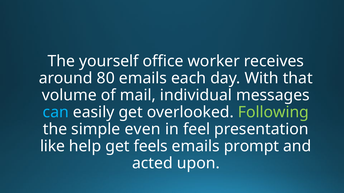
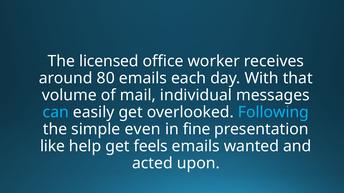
yourself: yourself -> licensed (109, 61)
Following colour: light green -> light blue (273, 112)
feel: feel -> fine (197, 129)
prompt: prompt -> wanted (251, 147)
